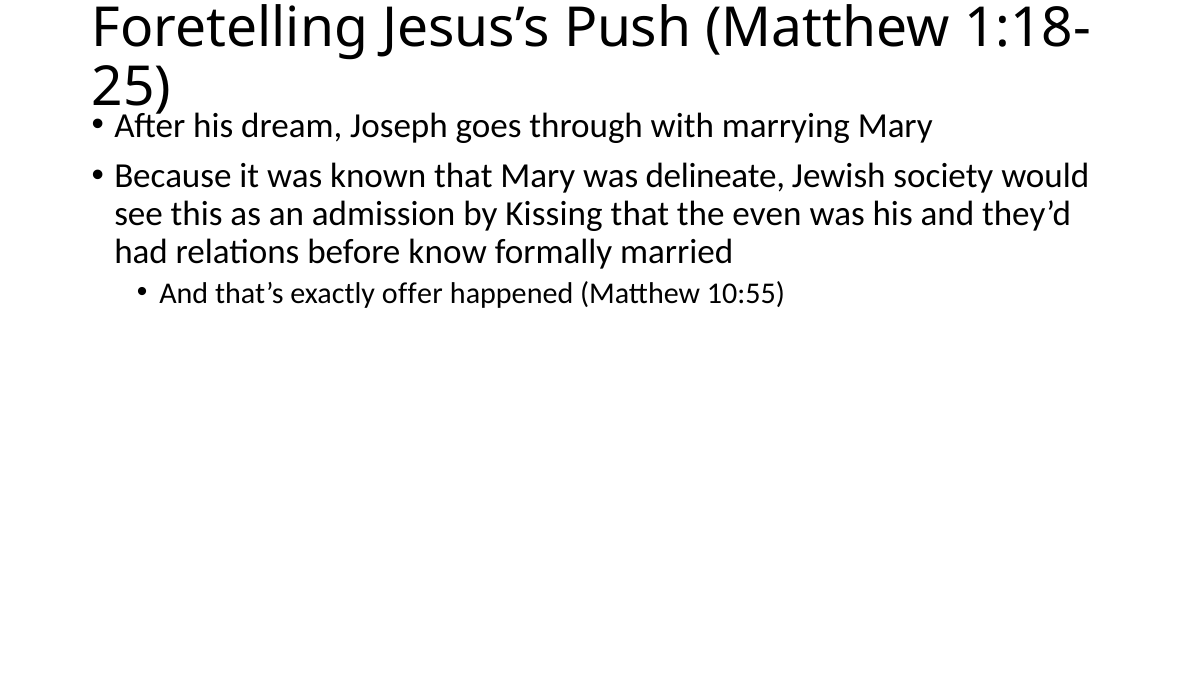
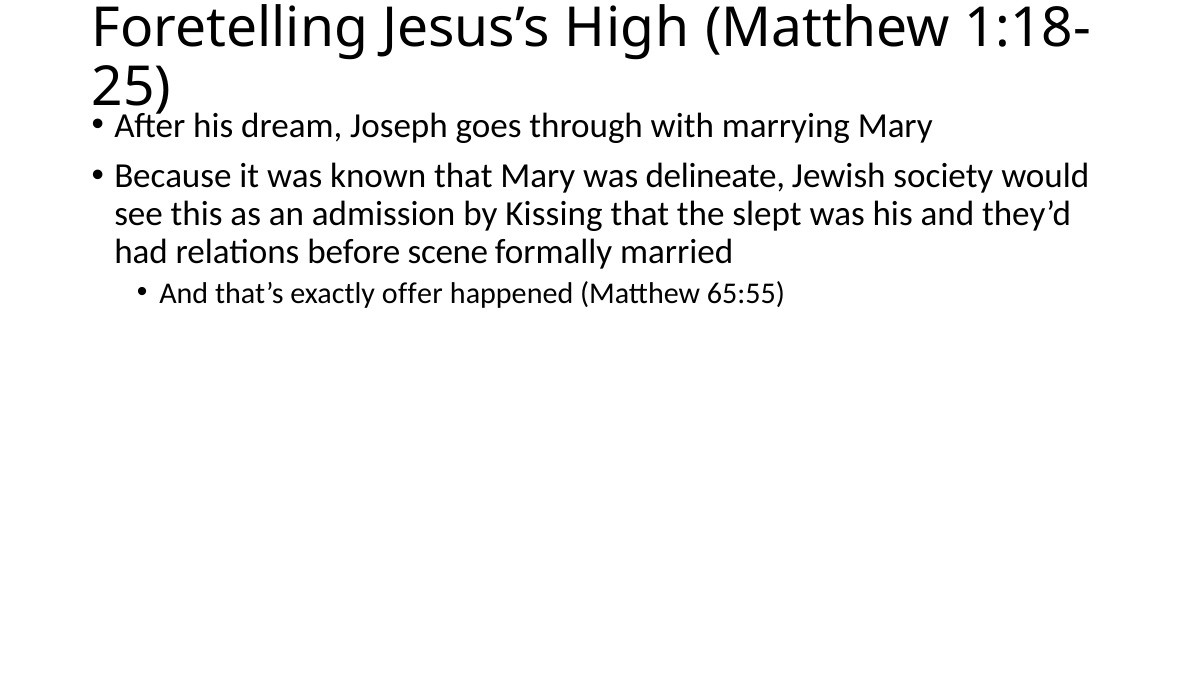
Push: Push -> High (627, 28)
even: even -> slept (767, 214)
know: know -> scene (448, 252)
10:55: 10:55 -> 65:55 (746, 293)
